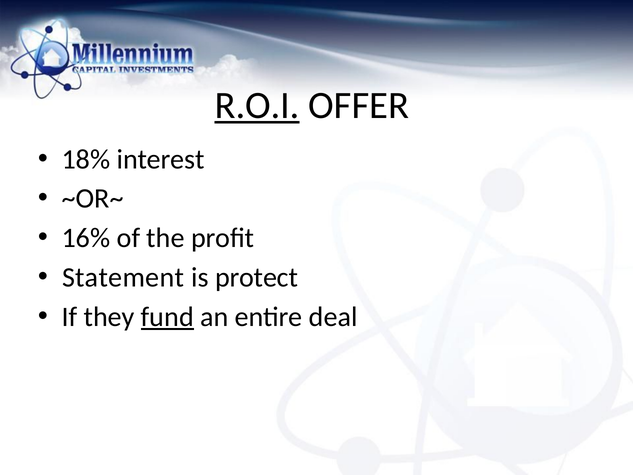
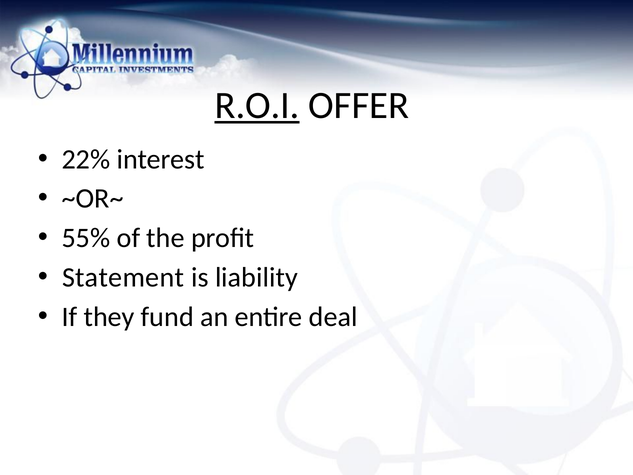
18%: 18% -> 22% (86, 159)
16%: 16% -> 55% (86, 238)
protect: protect -> liability (256, 277)
fund underline: present -> none (167, 317)
